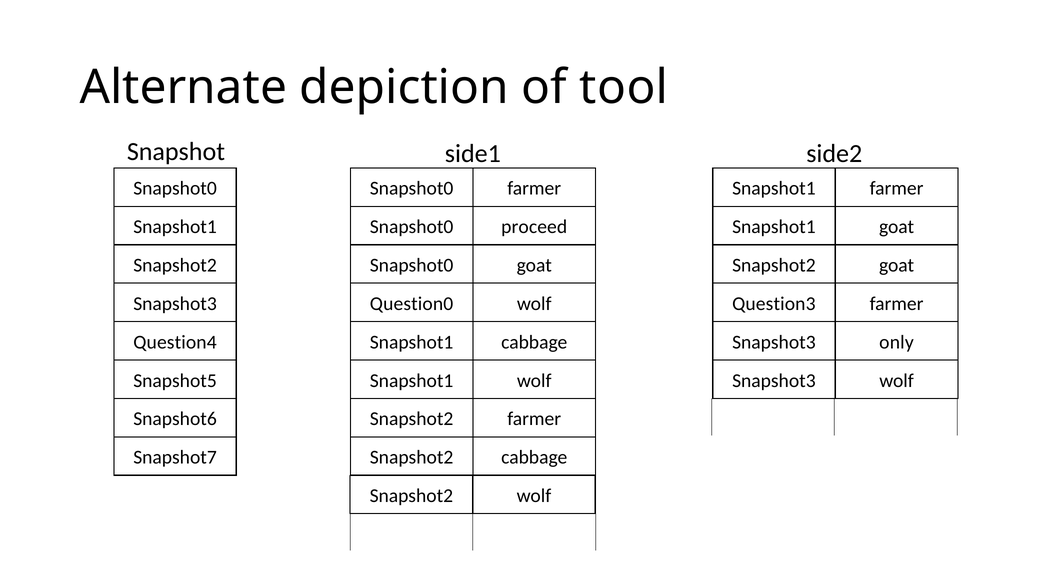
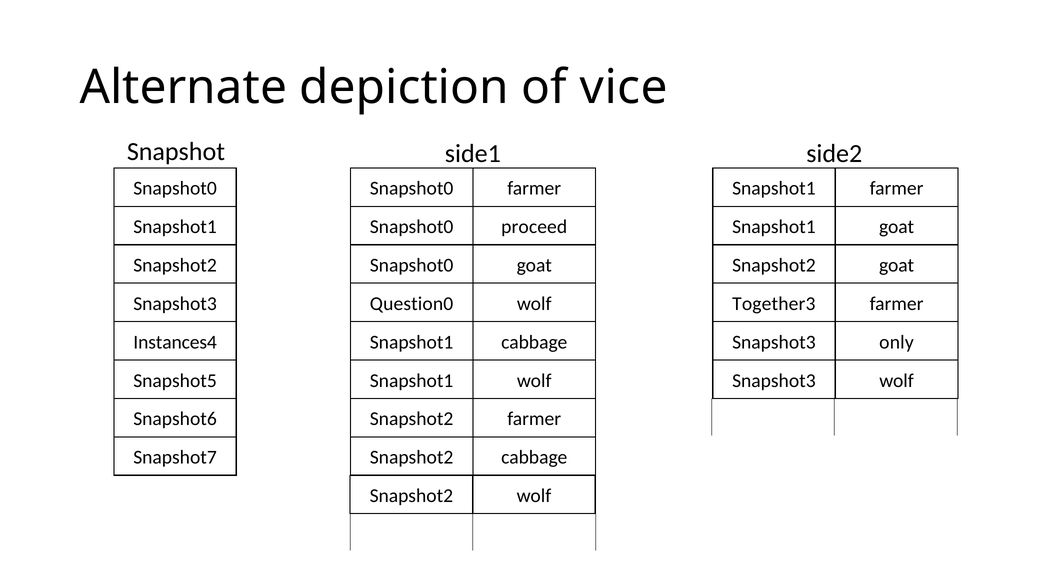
tool: tool -> vice (624, 88)
Question3: Question3 -> Together3 (774, 304)
Question4: Question4 -> Instances4 (175, 342)
